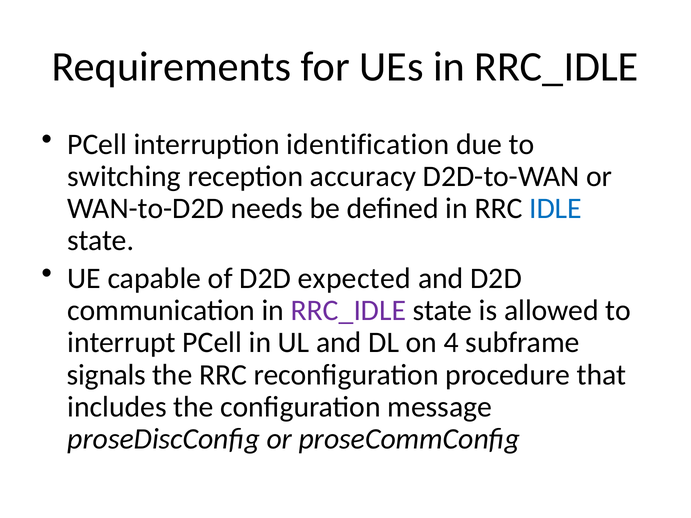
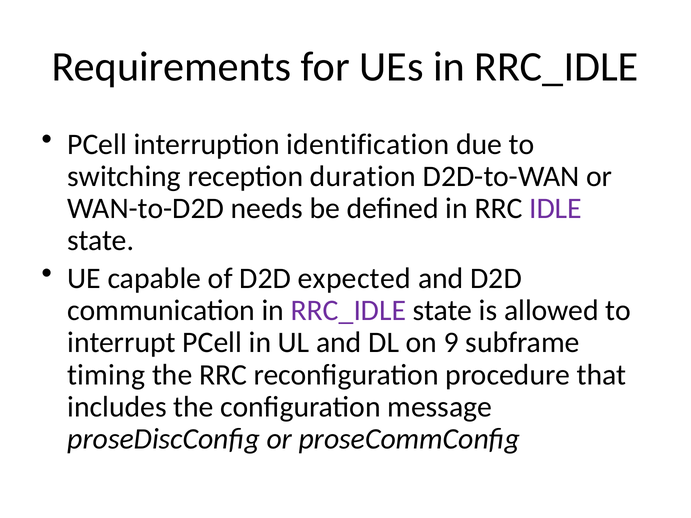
accuracy: accuracy -> duration (363, 176)
IDLE colour: blue -> purple (556, 209)
4: 4 -> 9 (451, 343)
signals: signals -> timing (106, 375)
